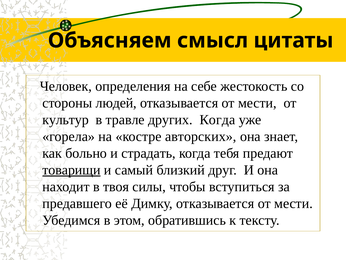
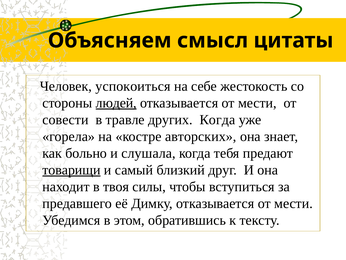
определения: определения -> успокоиться (133, 86)
людей underline: none -> present (116, 103)
культур: культур -> совести (65, 119)
страдать: страдать -> слушала (148, 153)
